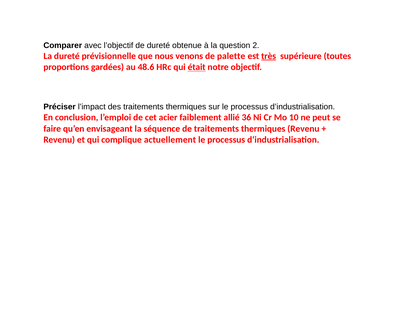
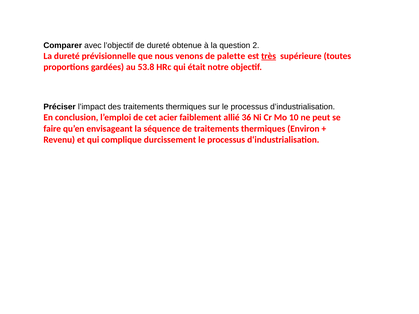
48.6: 48.6 -> 53.8 (146, 67)
était underline: present -> none (197, 67)
thermiques Revenu: Revenu -> Environ (303, 129)
actuellement: actuellement -> durcissement (170, 140)
